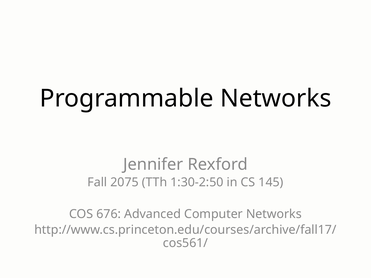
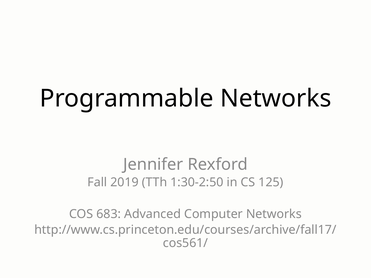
2075: 2075 -> 2019 (125, 183)
145: 145 -> 125 (271, 183)
676: 676 -> 683 (109, 214)
